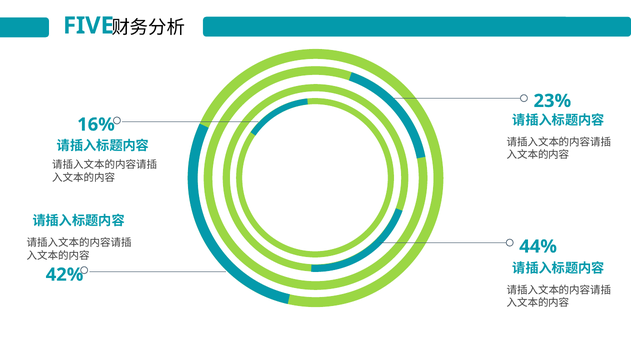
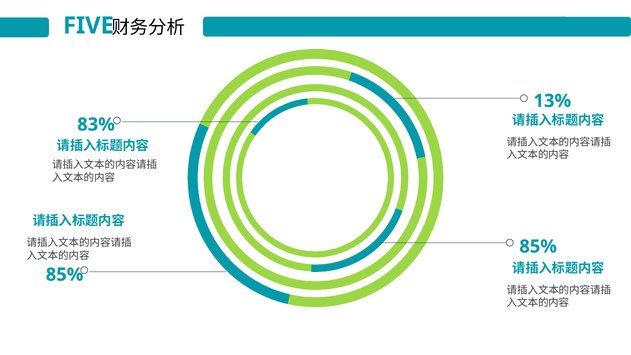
23%: 23% -> 13% (552, 101)
16%: 16% -> 83% (96, 125)
44%: 44% -> 85% (538, 246)
42%: 42% -> 85% (65, 275)
